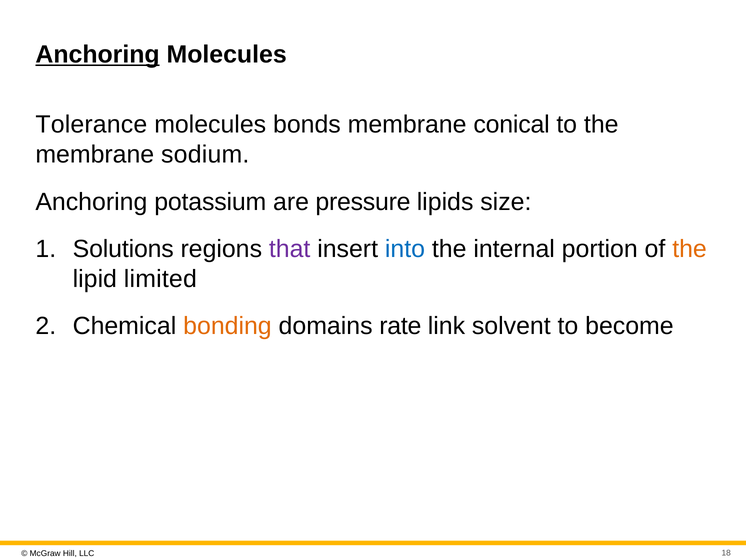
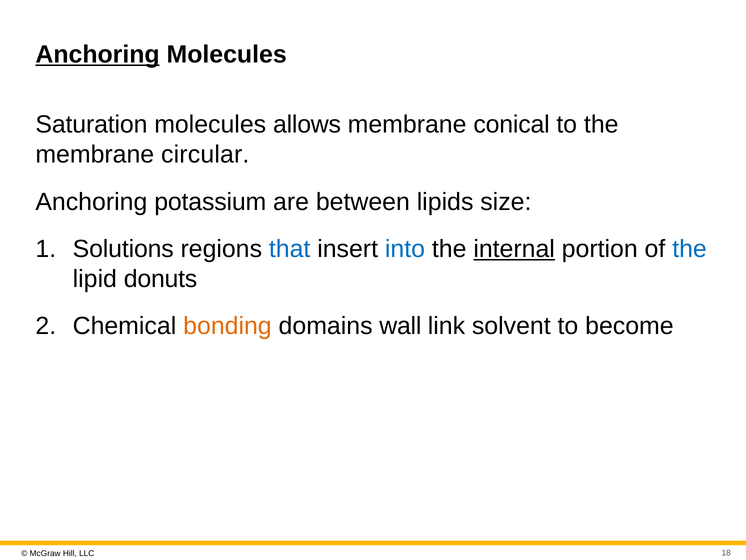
Tolerance: Tolerance -> Saturation (91, 125)
bonds: bonds -> allows (307, 125)
sodium: sodium -> circular (205, 154)
pressure: pressure -> between (363, 202)
that colour: purple -> blue (290, 249)
internal underline: none -> present (514, 249)
the colour: orange -> blue (690, 249)
limited: limited -> donuts (161, 279)
rate: rate -> wall (400, 326)
